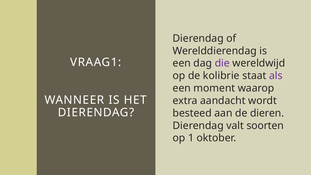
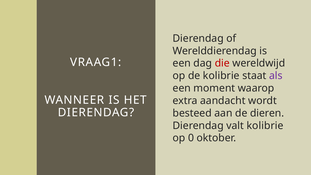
die colour: purple -> red (222, 63)
valt soorten: soorten -> kolibrie (265, 126)
1: 1 -> 0 (191, 138)
